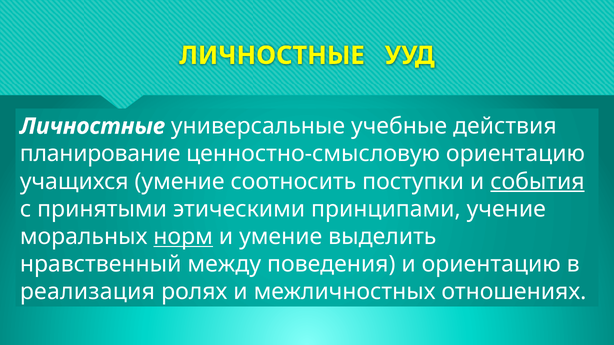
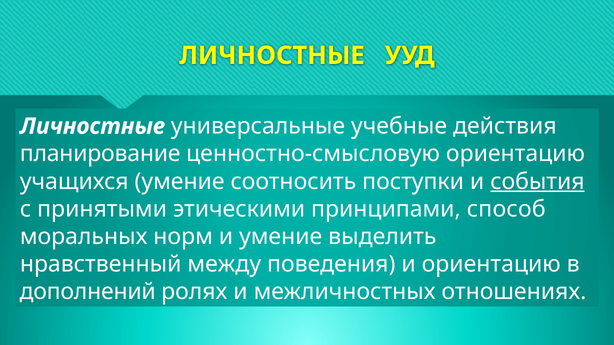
учение: учение -> способ (506, 209)
норм underline: present -> none (183, 237)
реализация: реализация -> дополнений (88, 292)
